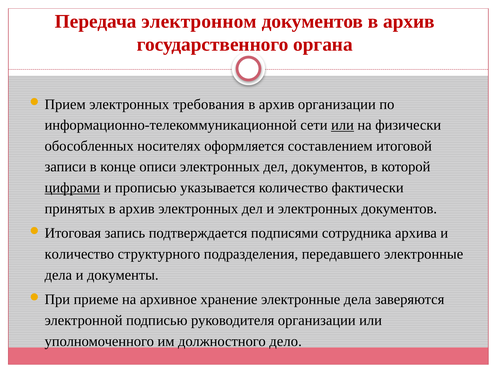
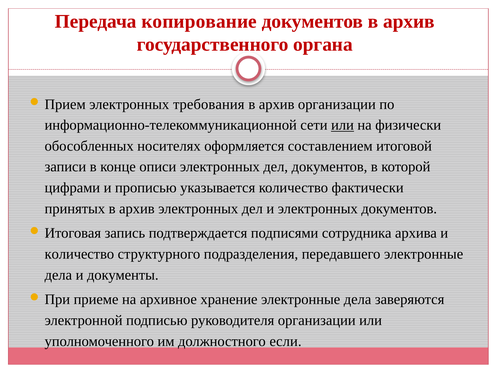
электронном: электронном -> копирование (199, 21)
цифрами underline: present -> none (72, 188)
дело: дело -> если (286, 341)
